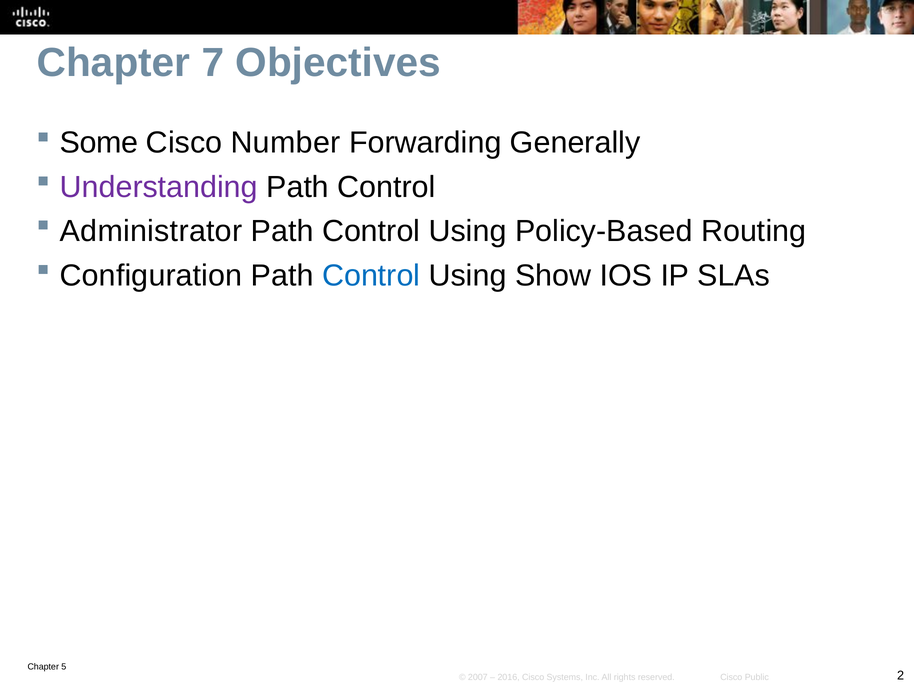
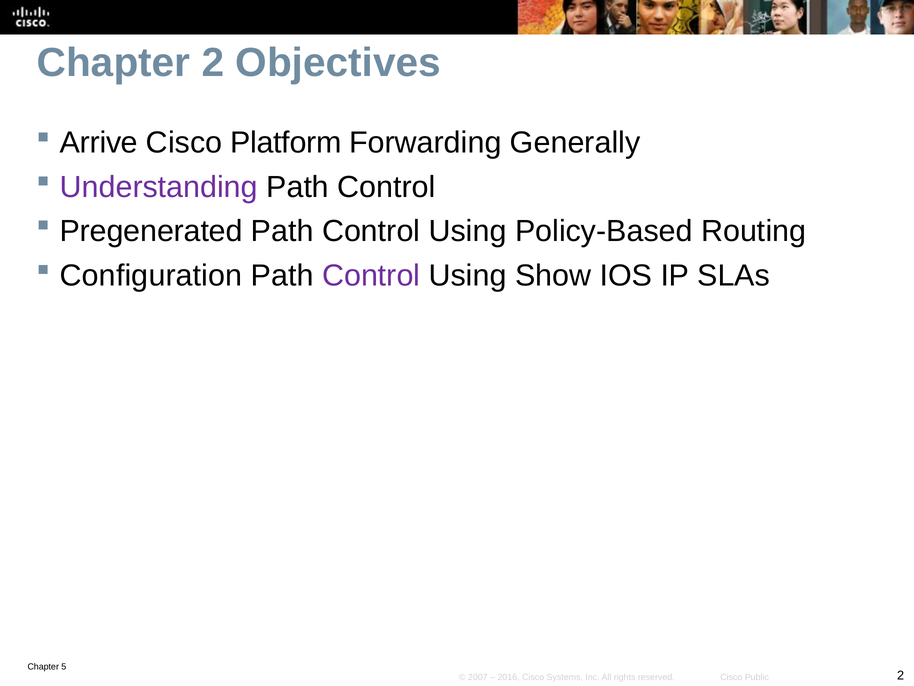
Chapter 7: 7 -> 2 (213, 63)
Some: Some -> Arrive (99, 143)
Number: Number -> Platform (286, 143)
Administrator: Administrator -> Pregenerated (151, 231)
Control colour: blue -> purple (371, 275)
